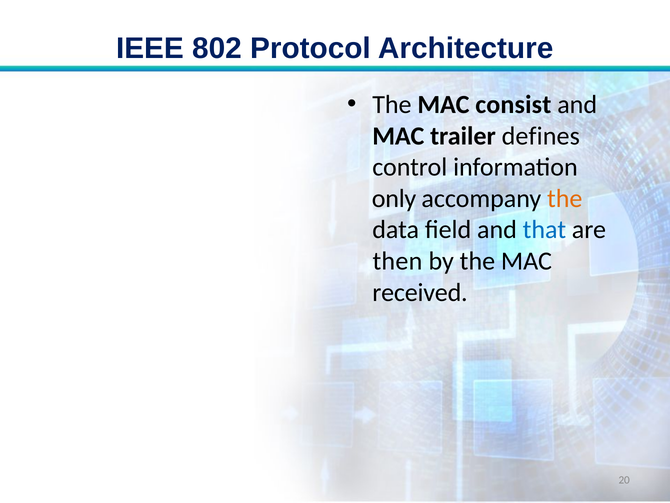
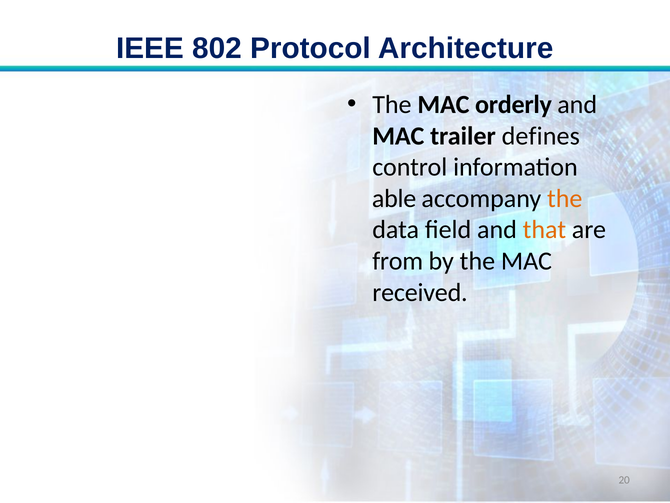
consist: consist -> orderly (513, 105)
only: only -> able (394, 198)
that colour: blue -> orange (544, 230)
then: then -> from (398, 261)
